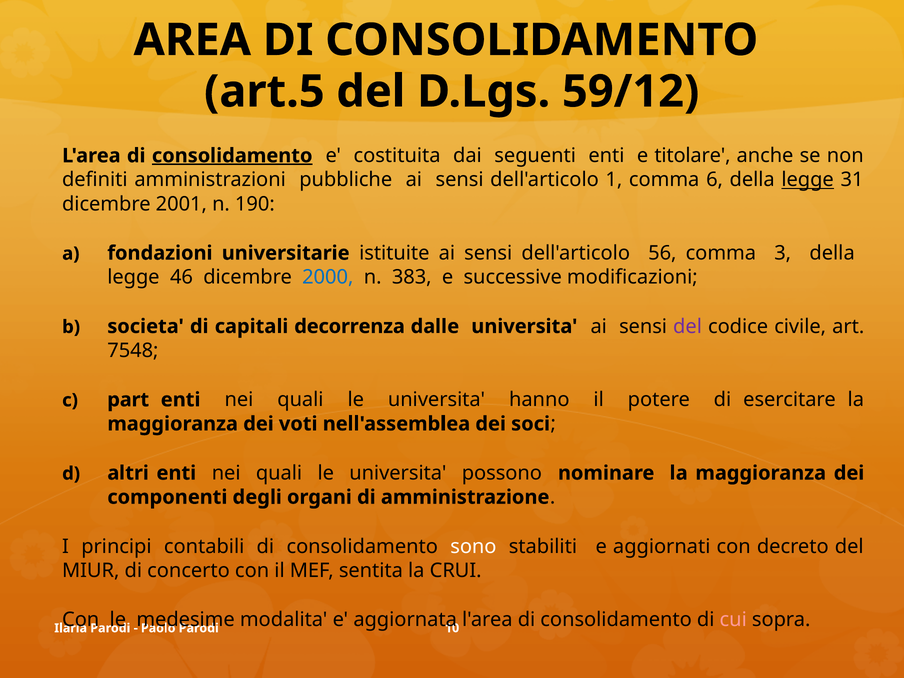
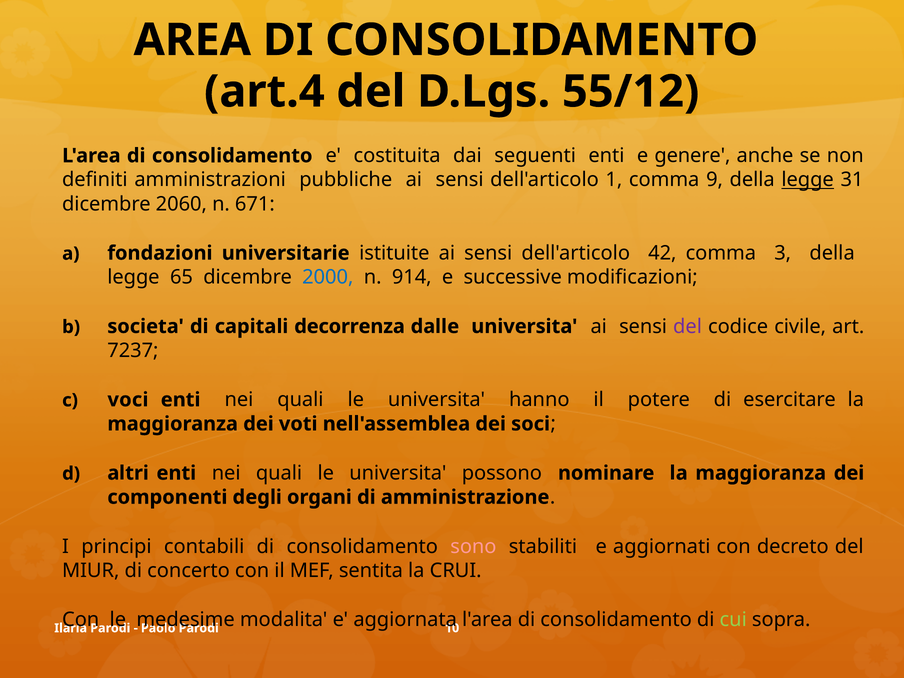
art.5: art.5 -> art.4 (264, 92)
59/12: 59/12 -> 55/12 (631, 92)
consolidamento underline: present -> none (232, 156)
titolare: titolare -> genere (692, 156)
6: 6 -> 9 (715, 180)
2001: 2001 -> 2060 (181, 204)
190: 190 -> 671 (255, 204)
56: 56 -> 42 (662, 253)
46: 46 -> 65 (181, 277)
383: 383 -> 914 (412, 277)
7548: 7548 -> 7237 (133, 351)
part: part -> voci (128, 400)
sono colour: white -> pink (473, 546)
cui colour: pink -> light green (733, 620)
